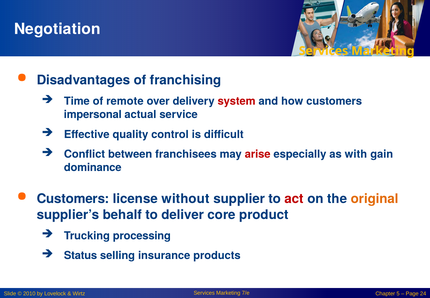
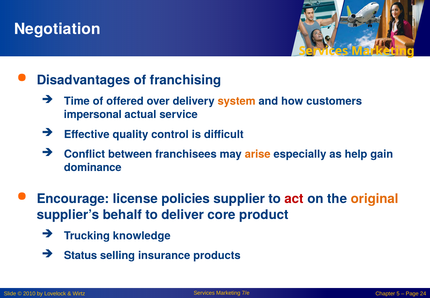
remote: remote -> offered (125, 101)
system colour: red -> orange (237, 101)
arise colour: red -> orange (258, 154)
with: with -> help (356, 154)
Customers: Customers -> Encourage (73, 199)
without: without -> policies (186, 199)
processing: processing -> knowledge (142, 236)
